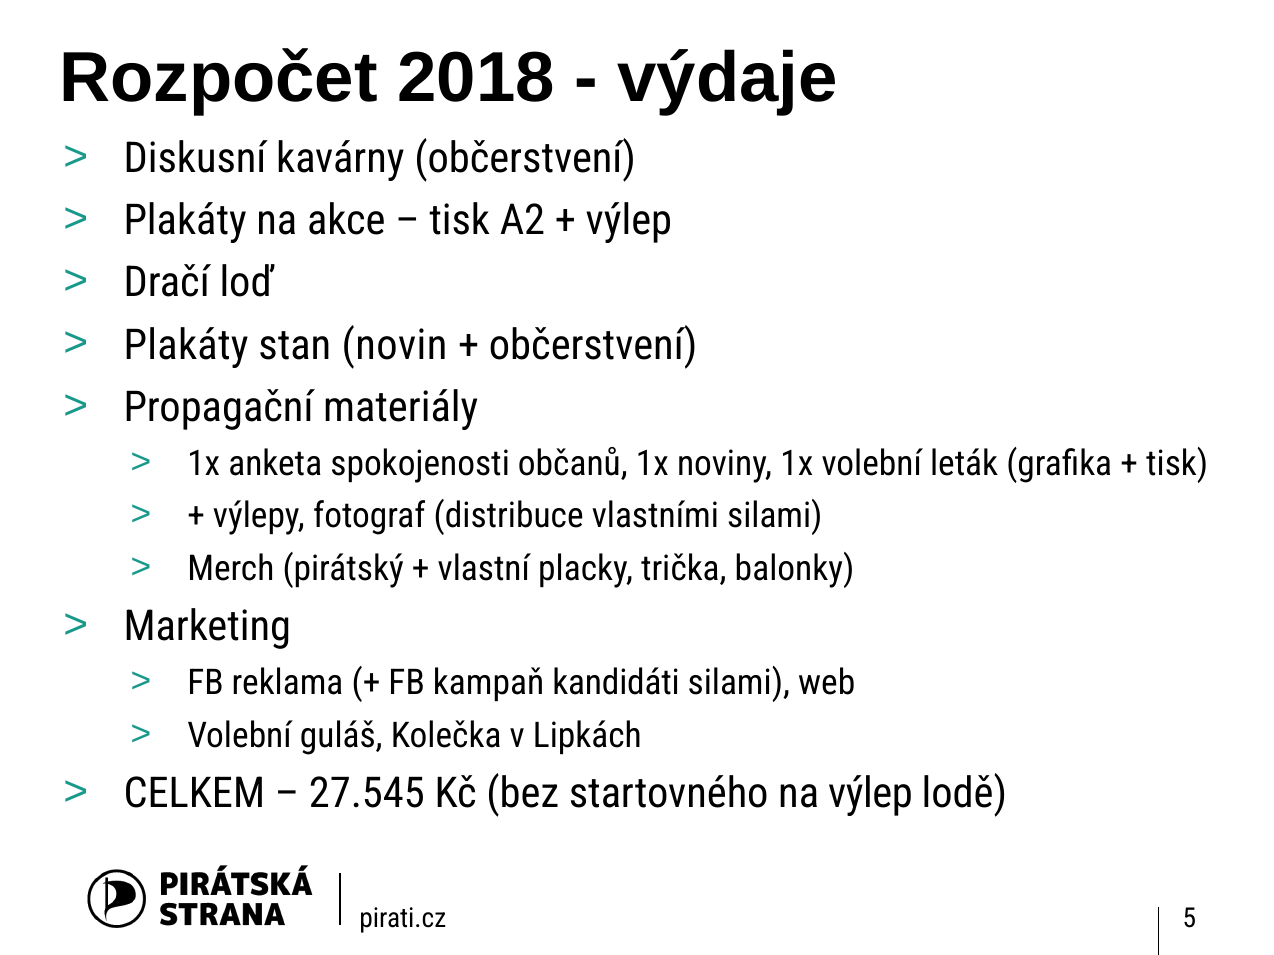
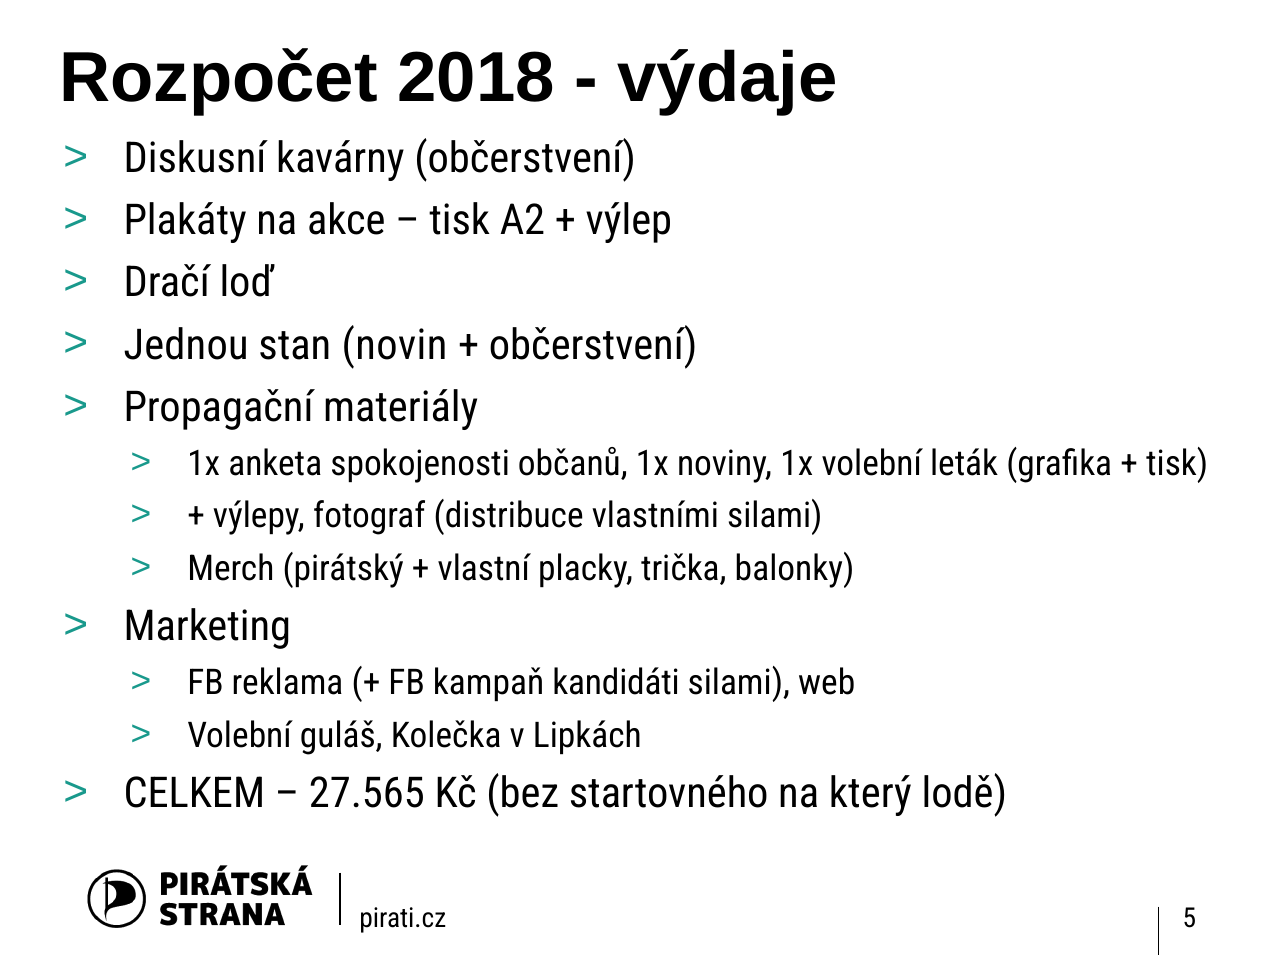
Plakáty: Plakáty -> Jednou (186, 345)
27.545: 27.545 -> 27.565 (367, 794)
na výlep: výlep -> který (870, 794)
